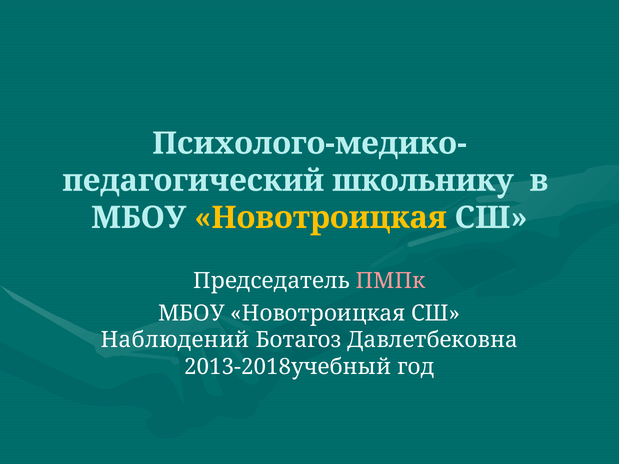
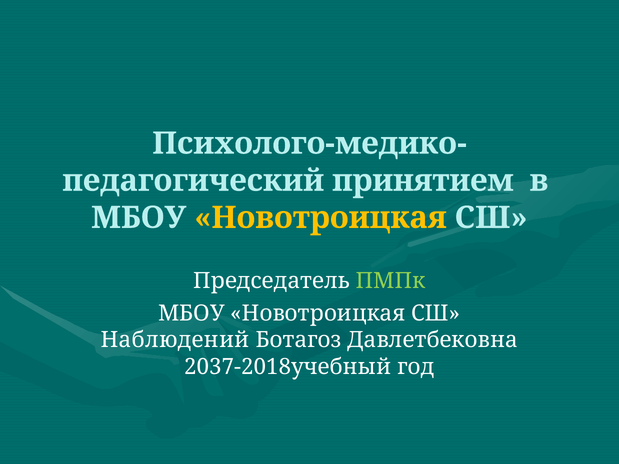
школьнику: школьнику -> принятием (423, 181)
ПМПк colour: pink -> light green (391, 281)
2013-2018учебный: 2013-2018учебный -> 2037-2018учебный (288, 367)
